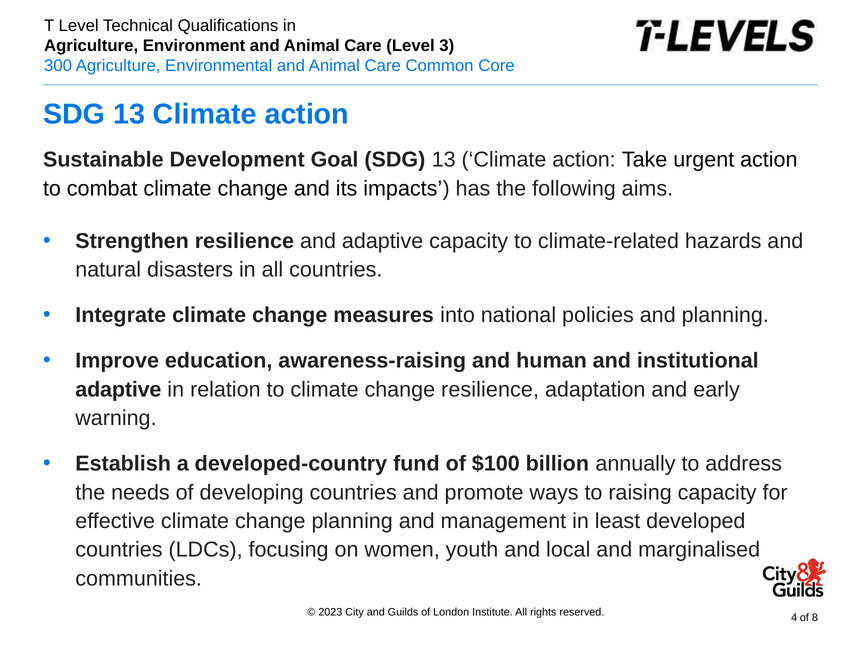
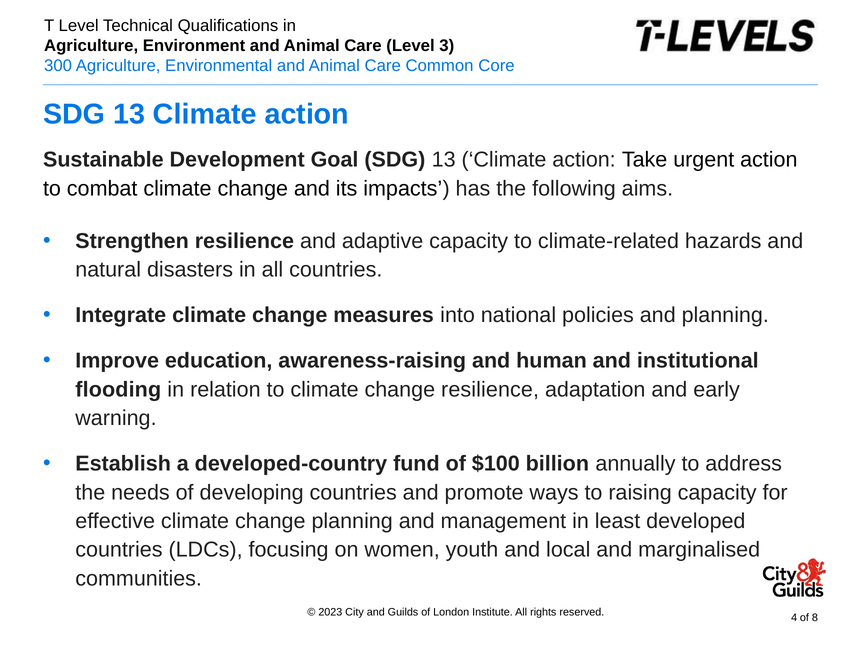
adaptive: adaptive -> flooding (118, 389)
